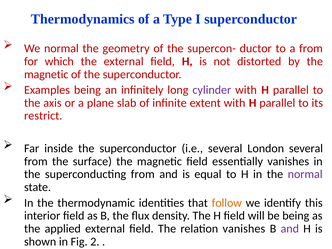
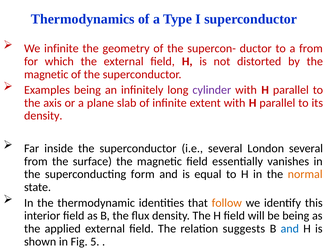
We normal: normal -> infinite (61, 48)
restrict: restrict -> density (43, 116)
superconducting from: from -> form (143, 174)
normal colour: purple -> orange (305, 174)
relation vanishes: vanishes -> suggests (244, 229)
and colour: purple -> blue (290, 229)
2: 2 -> 5 (95, 242)
